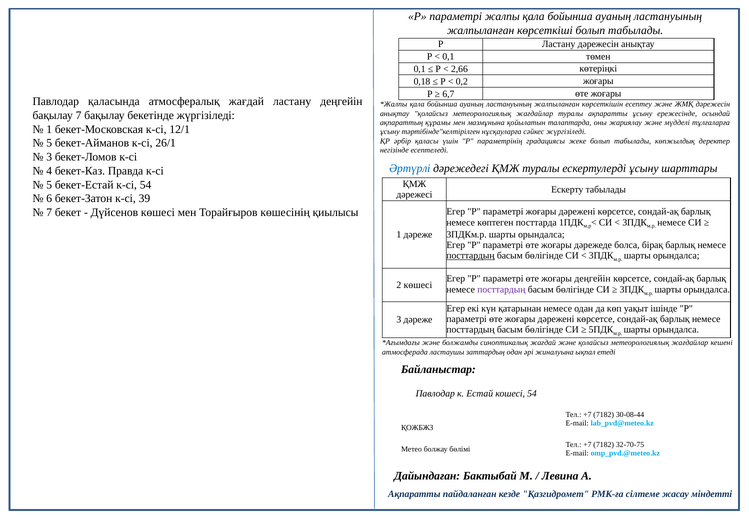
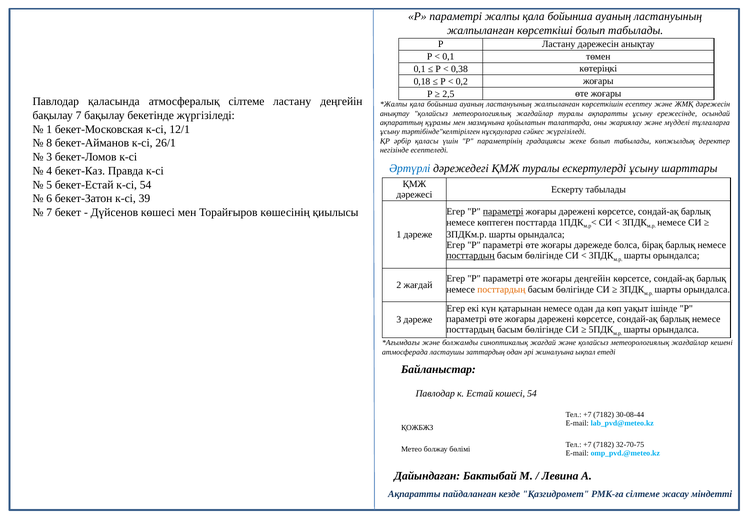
2,66: 2,66 -> 0,38 (459, 69)
6,7: 6,7 -> 2,5 (448, 94)
атмосфералық жағдай: жағдай -> сілтеме (246, 102)
5: 5 -> 8 (49, 143)
параметрі underline: none -> present (503, 212)
2 көшесі: көшесі -> жағдай (418, 285)
посттардың colour: purple -> orange (501, 289)
